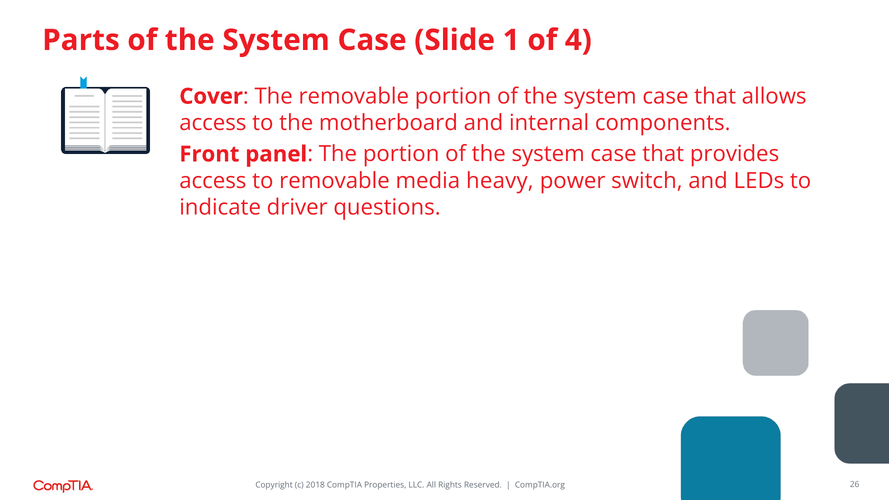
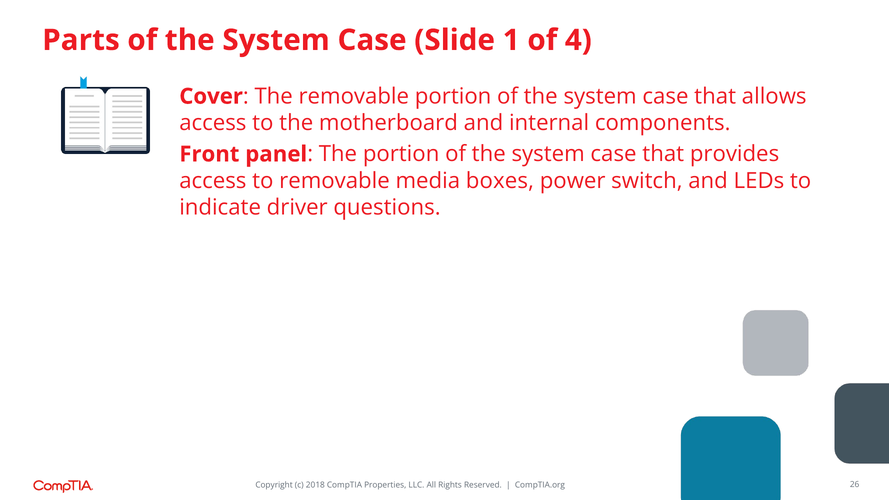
heavy: heavy -> boxes (500, 181)
